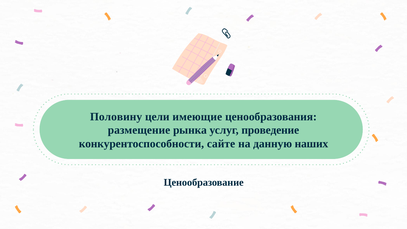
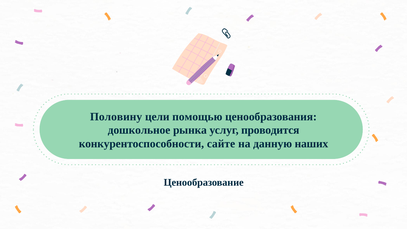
имеющие: имеющие -> помощью (197, 117)
размещение: размещение -> дошкольное (139, 130)
проведение: проведение -> проводится (270, 130)
